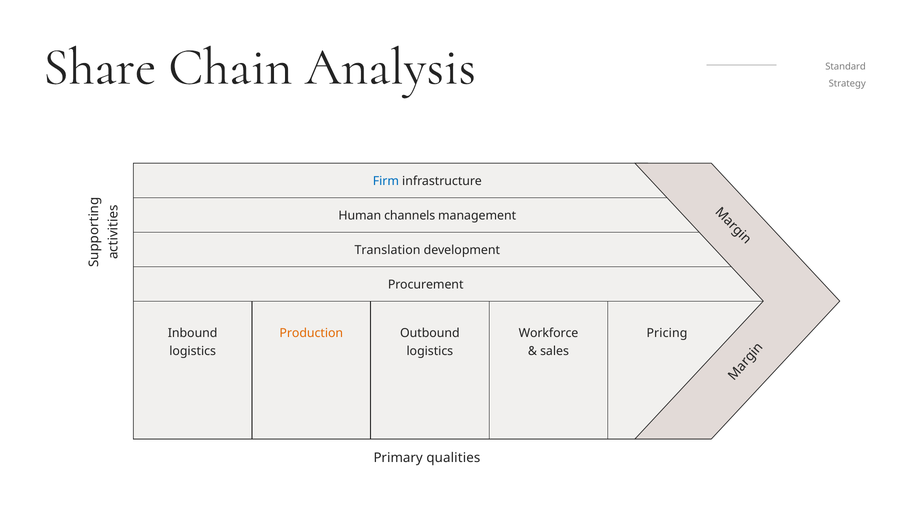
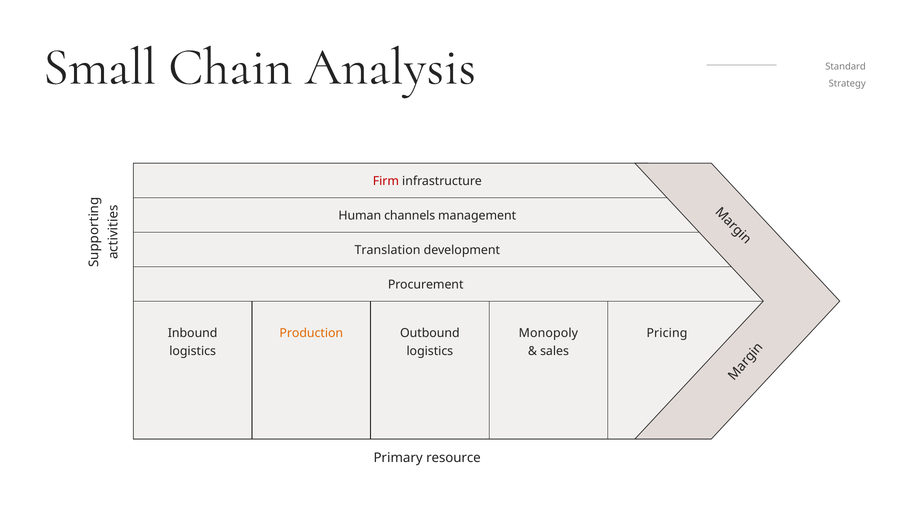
Share: Share -> Small (100, 66)
Firm colour: blue -> red (386, 181)
Workforce: Workforce -> Monopoly (548, 333)
qualities: qualities -> resource (453, 458)
